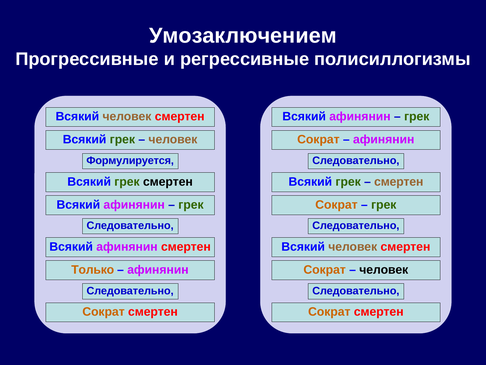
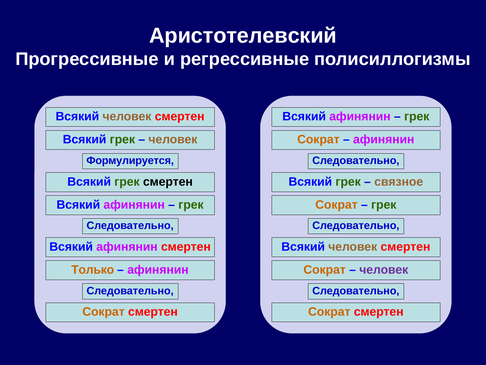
Умозаключением: Умозаключением -> Аристотелевский (243, 36)
смертен: смертен -> связное (399, 181)
человек colour: black -> purple (384, 269)
